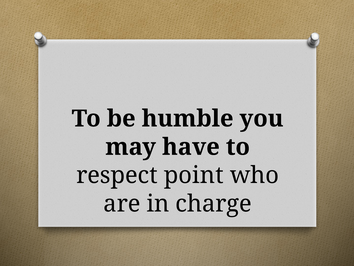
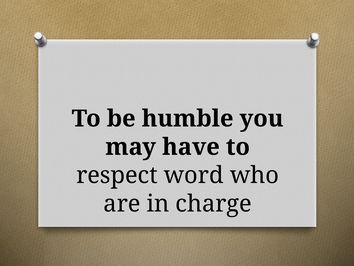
point: point -> word (194, 175)
